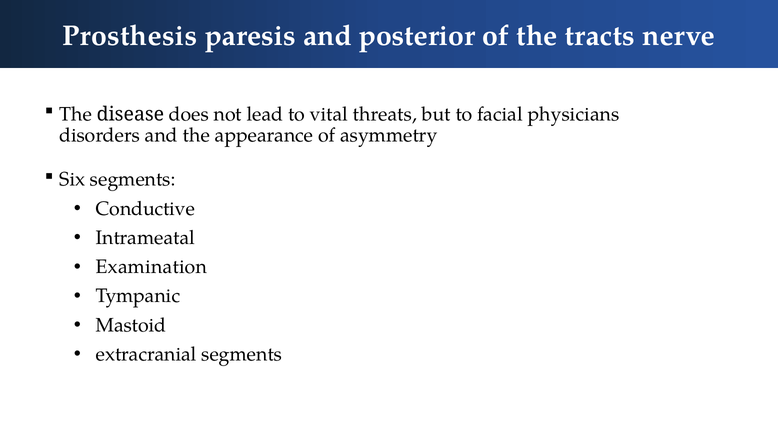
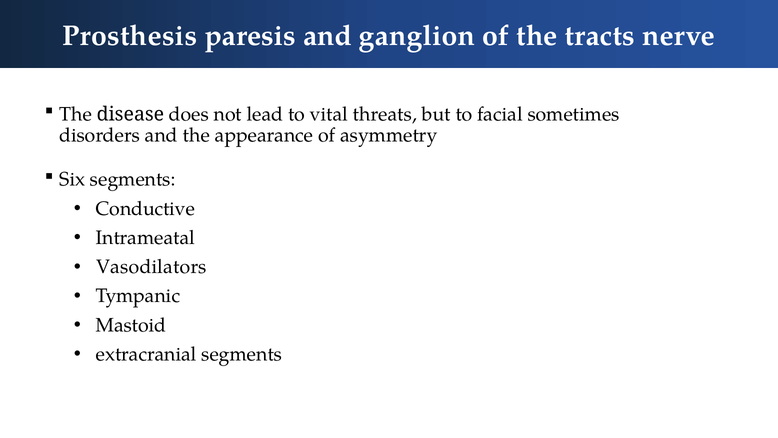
posterior: posterior -> ganglion (417, 36)
physicians: physicians -> sometimes (574, 114)
Examination: Examination -> Vasodilators (151, 267)
